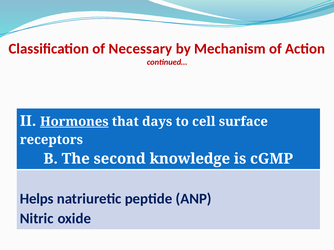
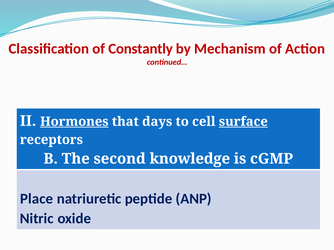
Necessary: Necessary -> Constantly (141, 49)
surface underline: none -> present (243, 122)
Helps: Helps -> Place (37, 199)
